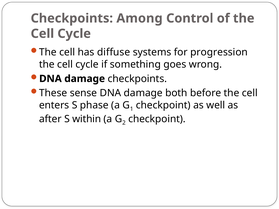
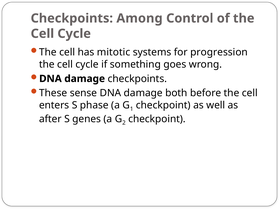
diffuse: diffuse -> mitotic (114, 52)
within: within -> genes (87, 119)
